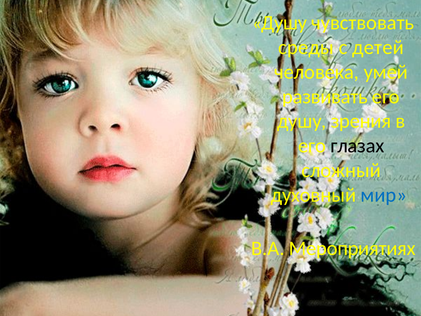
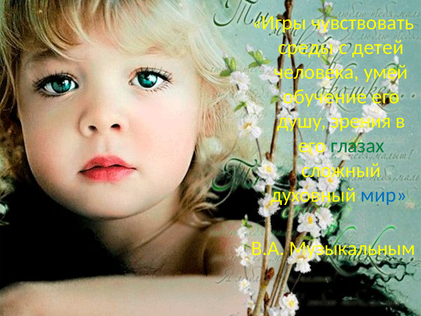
Душу: Душу -> Игры (284, 23)
развивать: развивать -> обучение (325, 97)
глазах colour: black -> green (357, 146)
Мероприятиях: Мероприятиях -> Музыкальным (352, 248)
